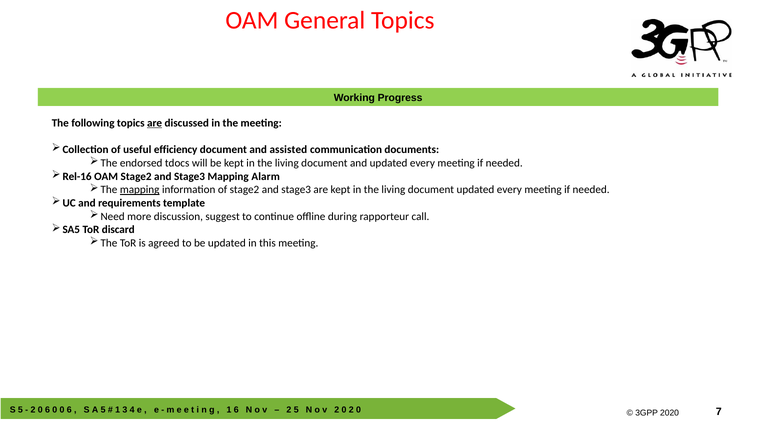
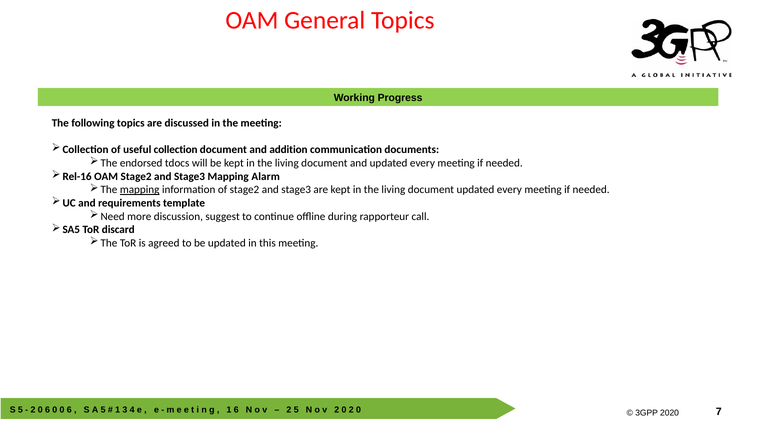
are underline: present -> none (155, 123)
efficiency: efficiency -> collection (176, 150)
assisted: assisted -> addition (288, 150)
